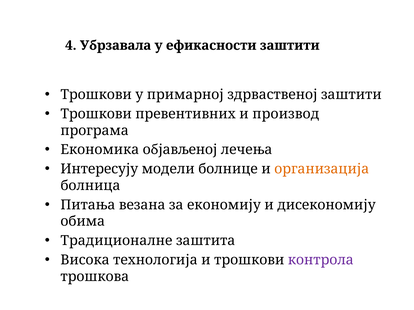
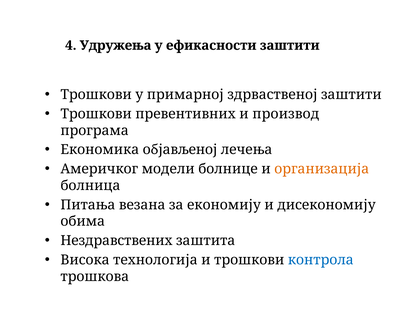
Убрзавала: Убрзавала -> Удружења (116, 46)
Интересују: Интересују -> Америчког (99, 169)
Традиционалне: Традиционалне -> Нездравствених (116, 241)
контрола colour: purple -> blue (321, 260)
